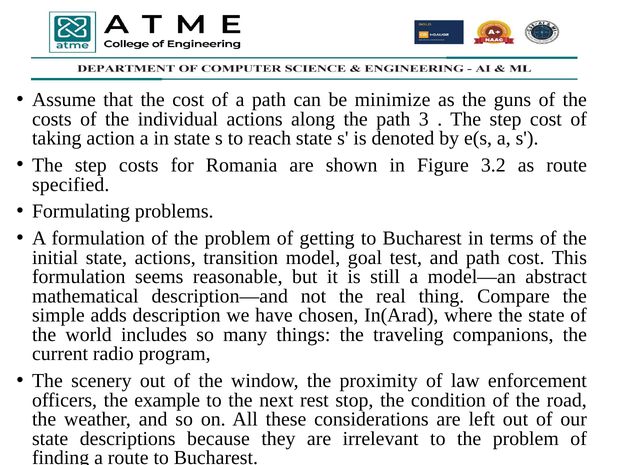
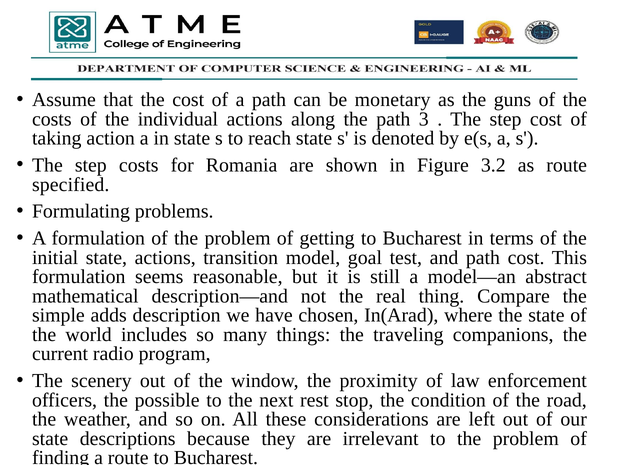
minimize: minimize -> monetary (393, 100)
example: example -> possible (167, 400)
